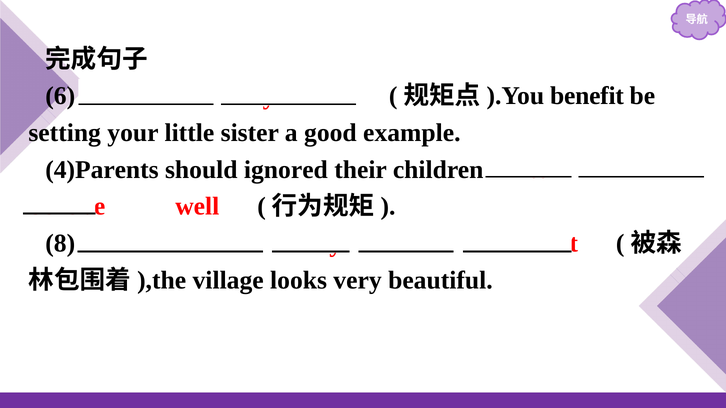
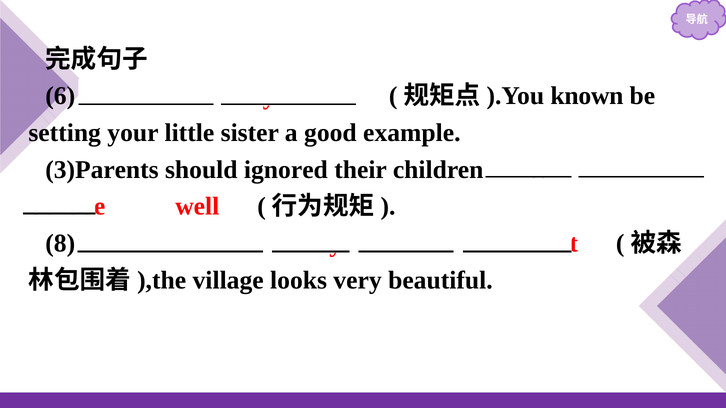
benefit: benefit -> known (587, 96)
4)Parents: 4)Parents -> 3)Parents (102, 170)
